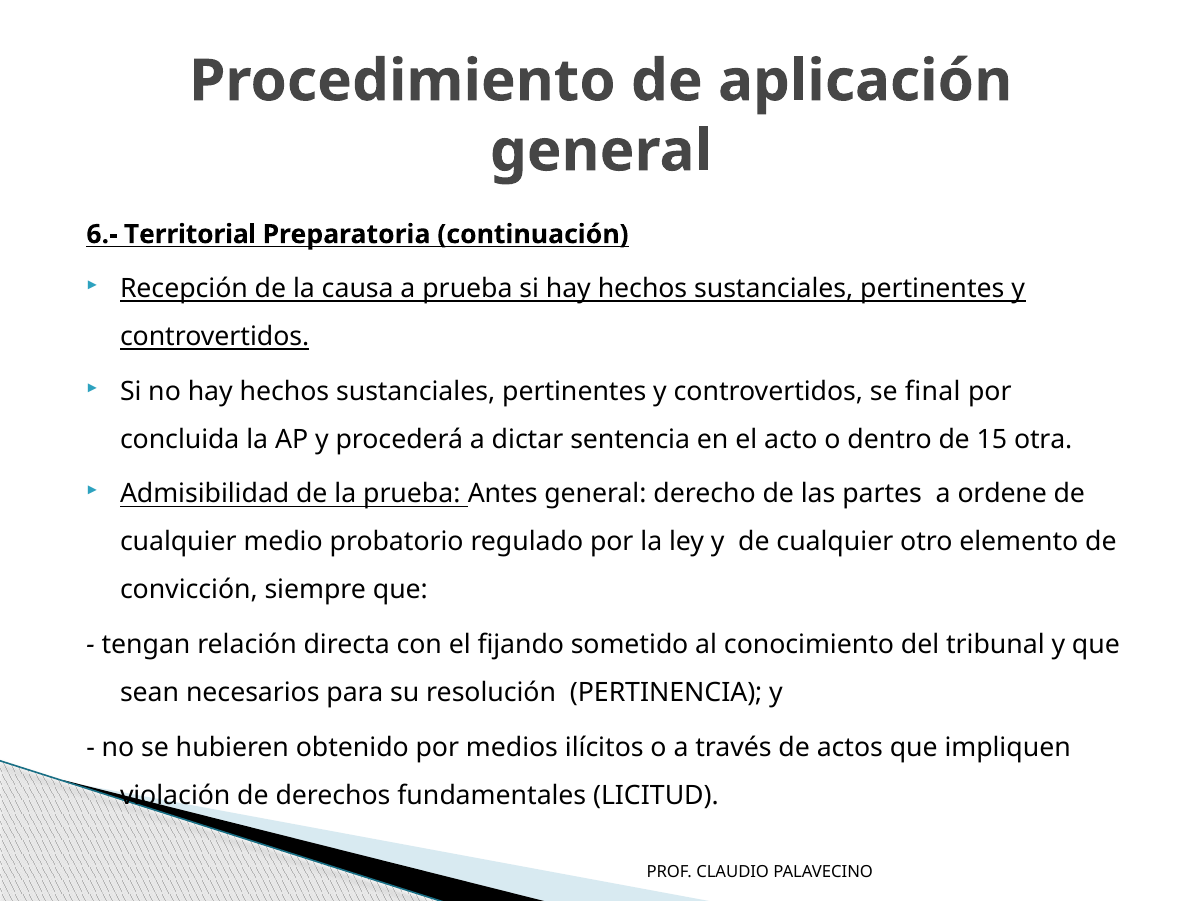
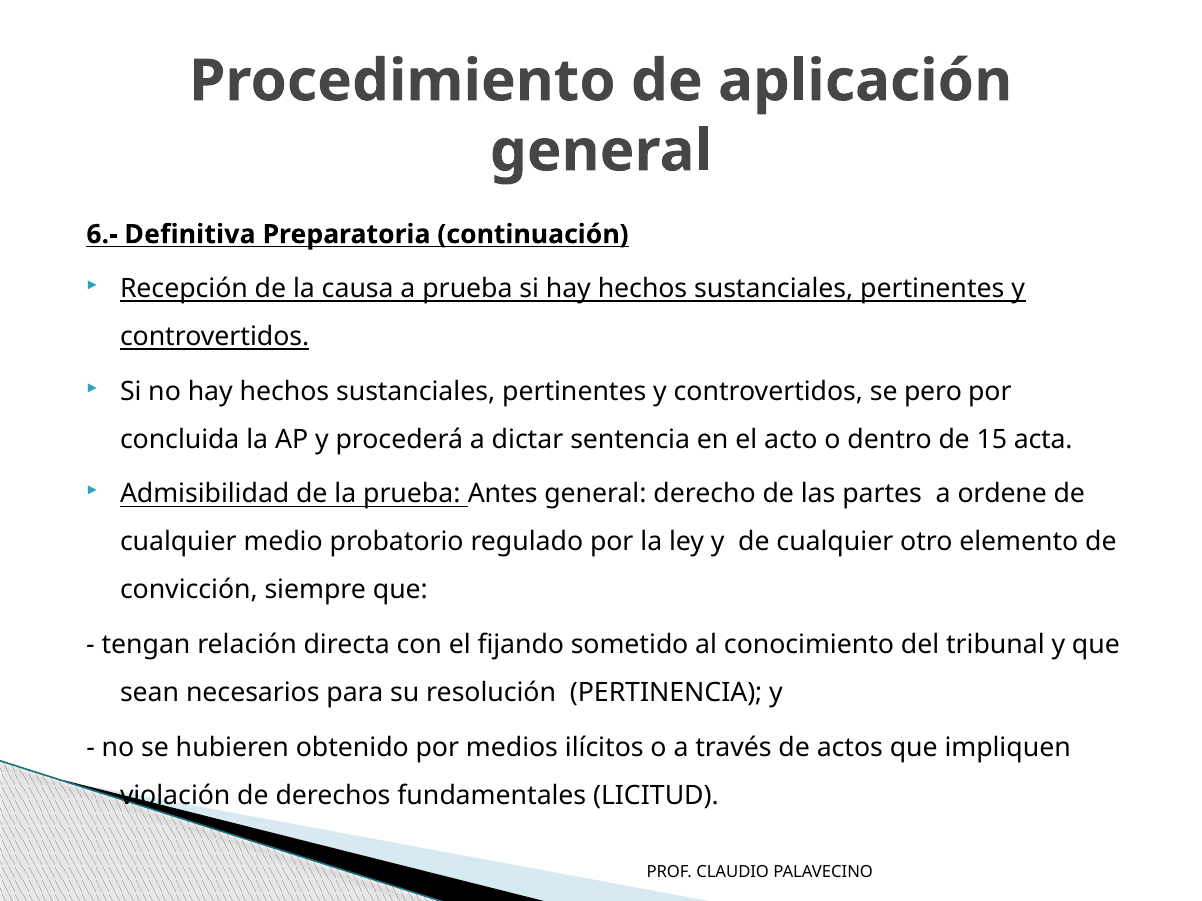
Territorial: Territorial -> Definitiva (190, 234)
final: final -> pero (933, 392)
otra: otra -> acta (1043, 440)
